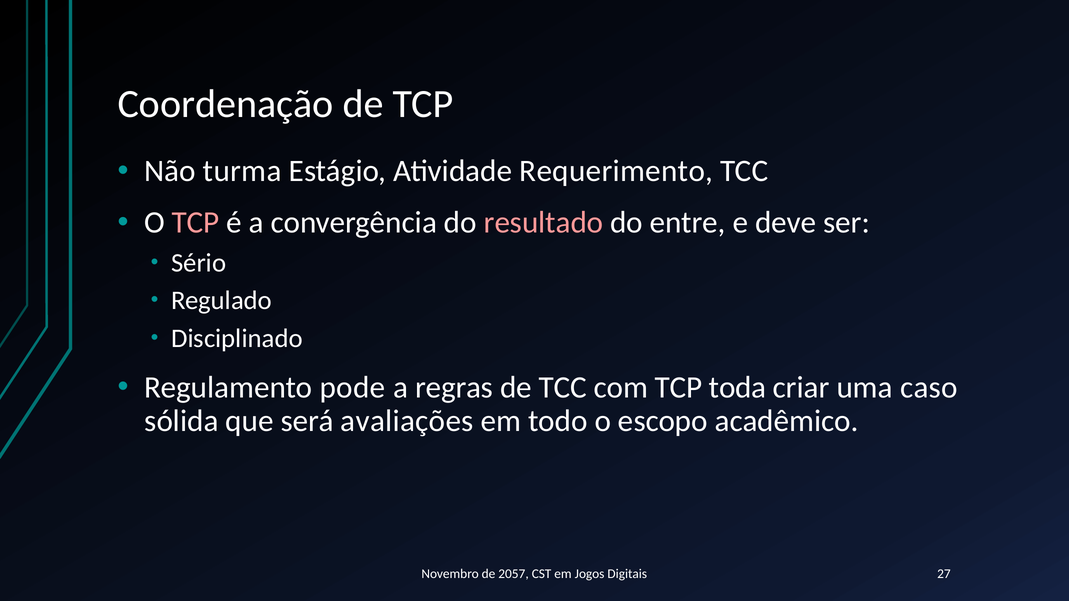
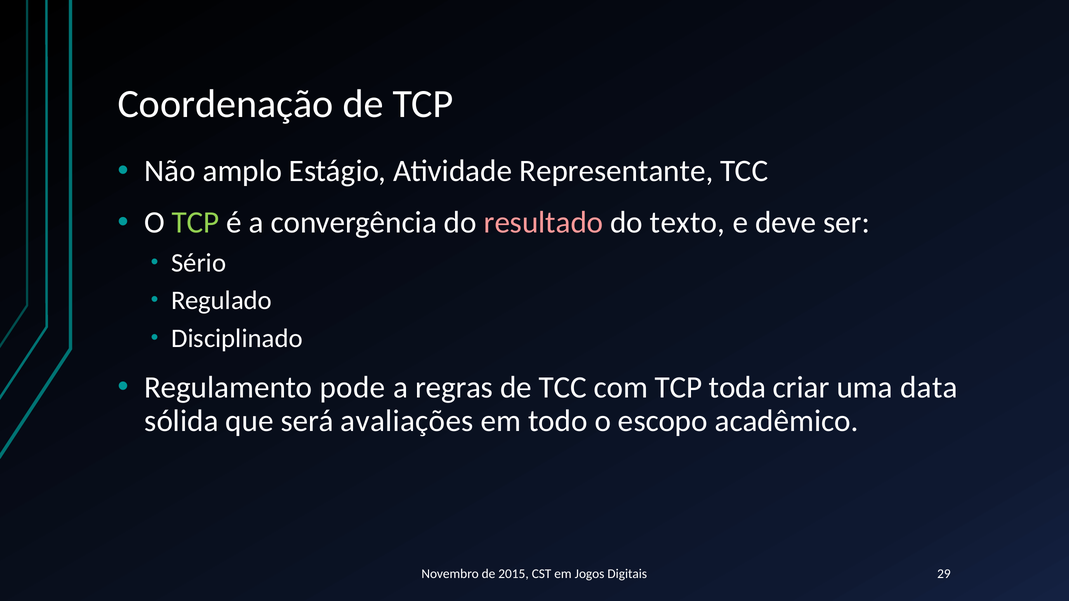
turma: turma -> amplo (242, 171)
Requerimento: Requerimento -> Representante (616, 171)
TCP colour: pink -> light green (196, 223)
entre: entre -> texto (688, 223)
caso: caso -> data (929, 388)
2057: 2057 -> 2015 (514, 574)
27: 27 -> 29 (944, 574)
